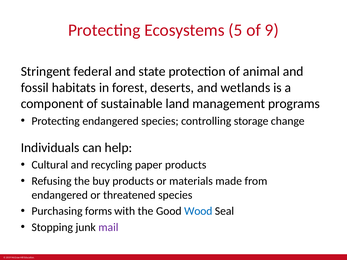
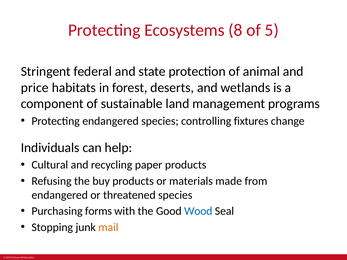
5: 5 -> 8 (235, 30)
9: 9 -> 5 (272, 30)
fossil: fossil -> price (35, 88)
storage: storage -> fixtures (251, 121)
mail colour: purple -> orange (108, 228)
